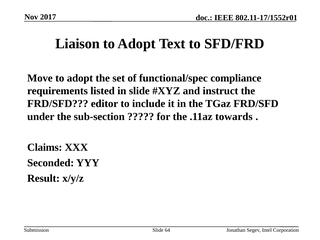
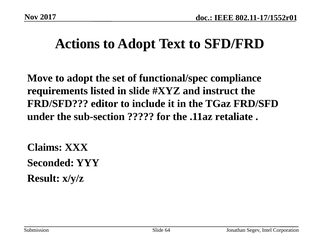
Liaison: Liaison -> Actions (78, 44)
towards: towards -> retaliate (234, 116)
